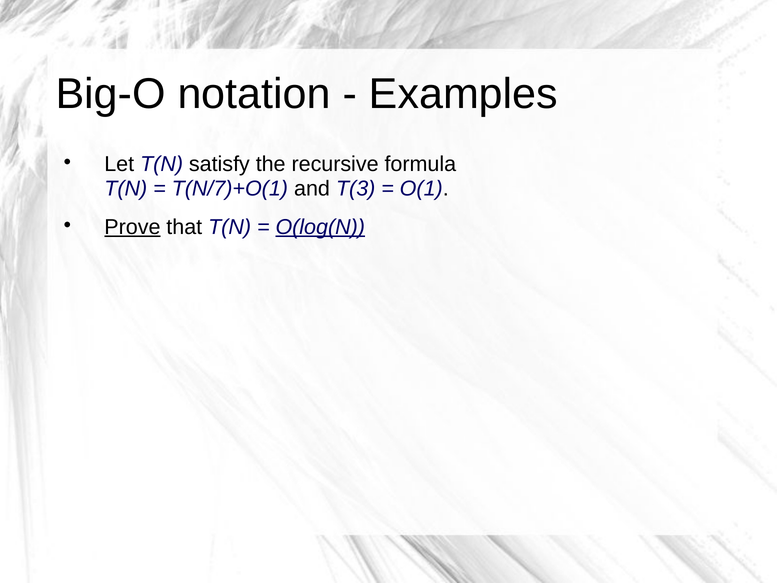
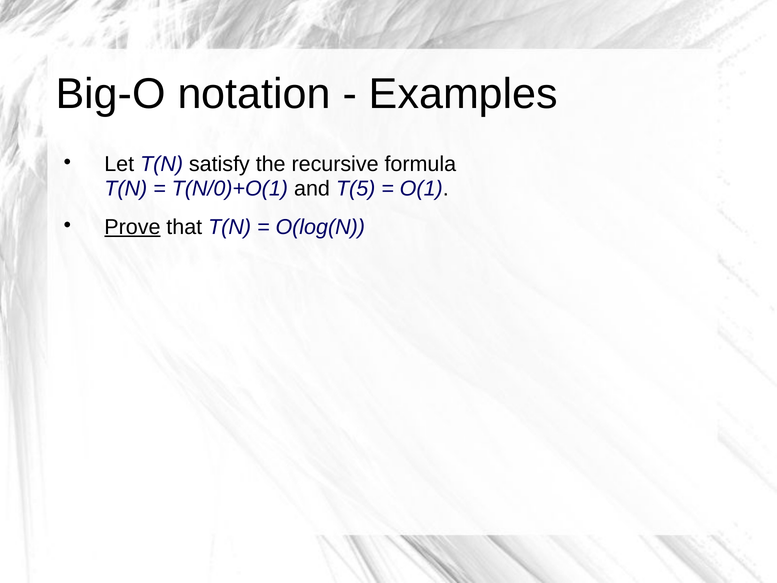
T(N/7)+O(1: T(N/7)+O(1 -> T(N/0)+O(1 (230, 188)
T(3: T(3 -> T(5 (356, 188)
O(log(N underline: present -> none (320, 227)
